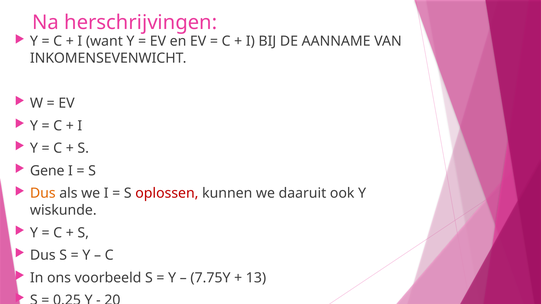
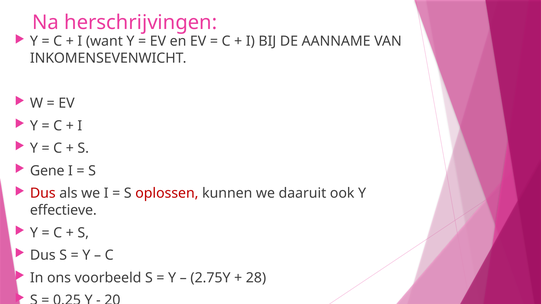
Dus colour: orange -> red (43, 194)
wiskunde: wiskunde -> effectieve (63, 210)
7.75Y: 7.75Y -> 2.75Y (210, 278)
13: 13 -> 28 (256, 278)
